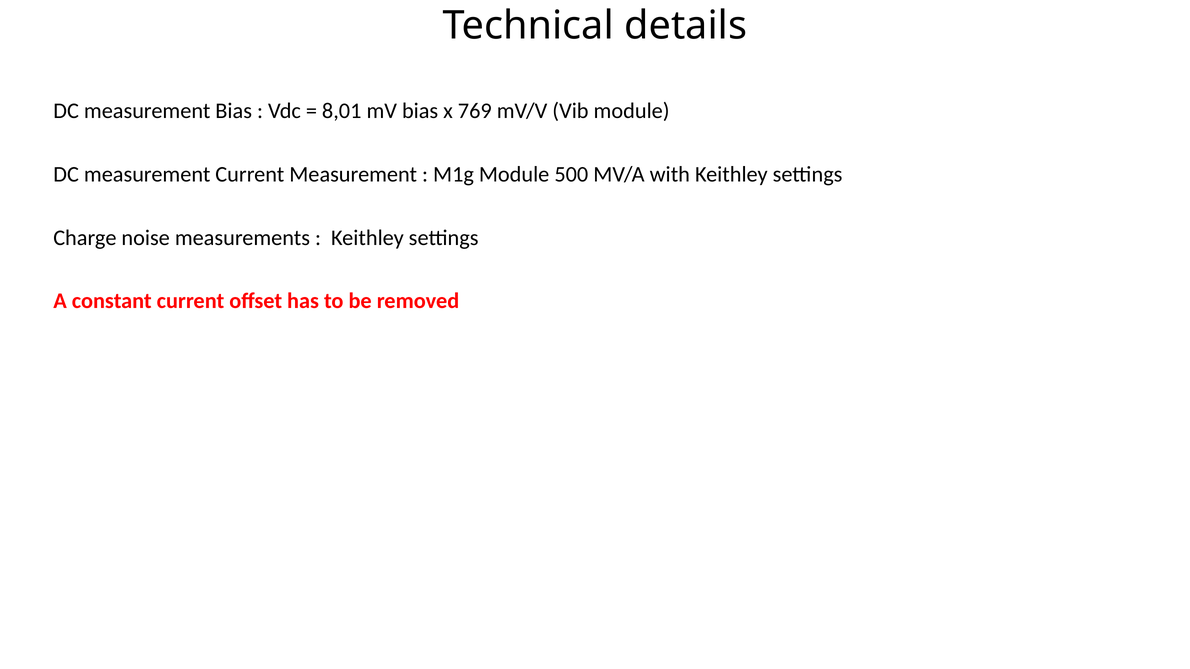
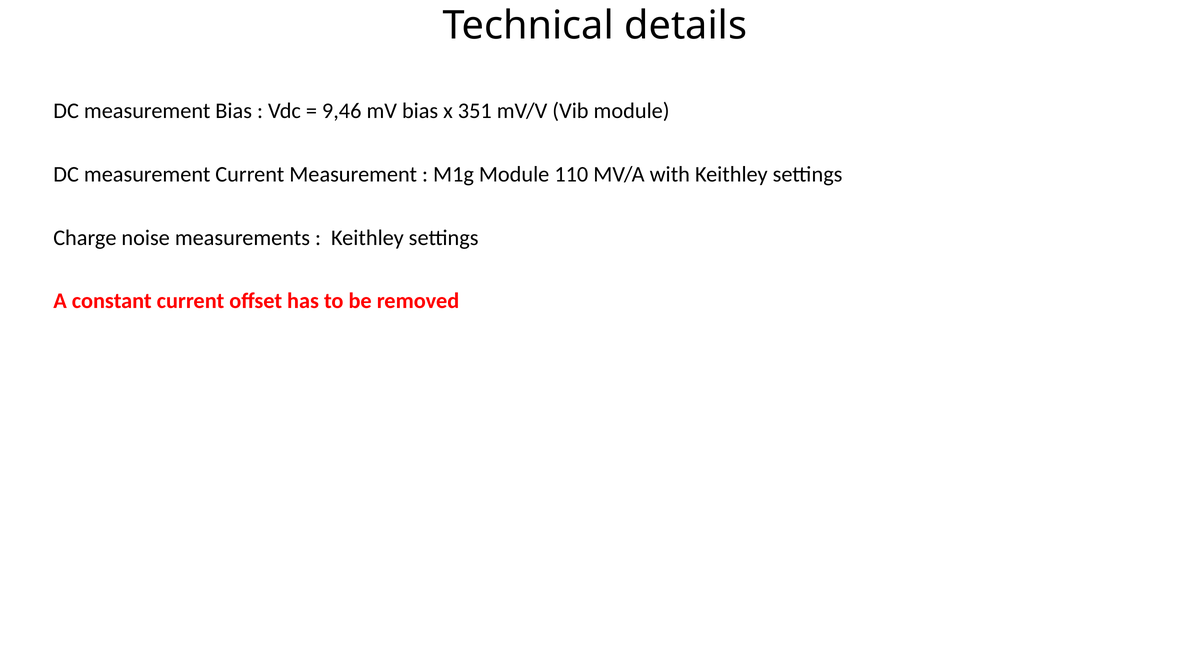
8,01: 8,01 -> 9,46 (342, 111)
769: 769 -> 351 (475, 111)
500: 500 -> 110 (571, 174)
